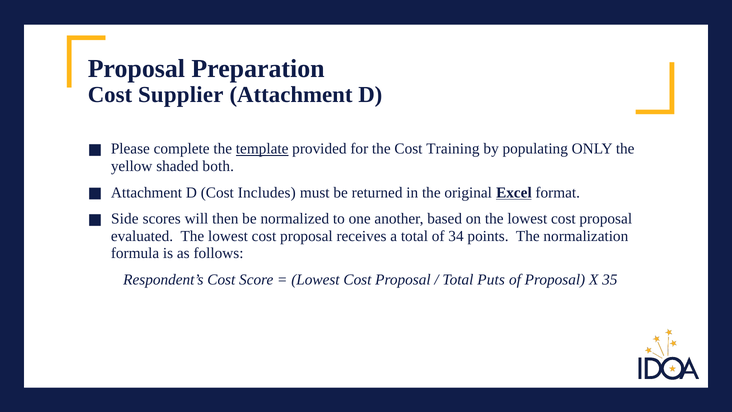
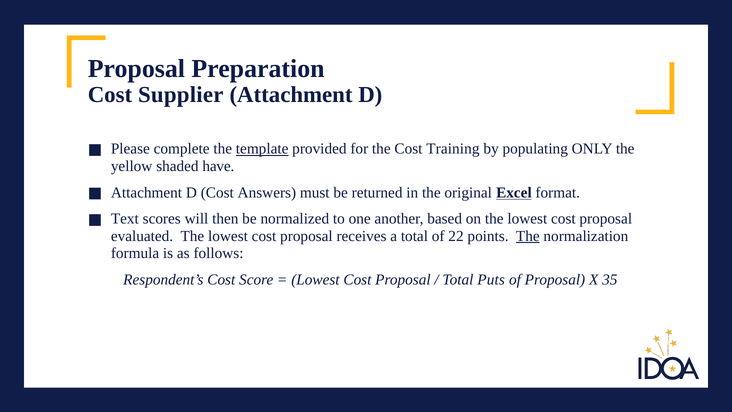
both: both -> have (218, 166)
Includes: Includes -> Answers (267, 192)
Side: Side -> Text (125, 219)
34: 34 -> 22 (456, 236)
The underline: none -> present (528, 236)
